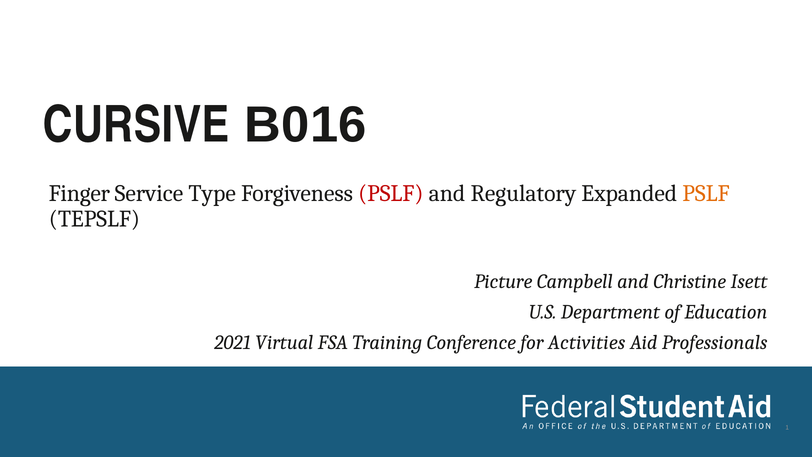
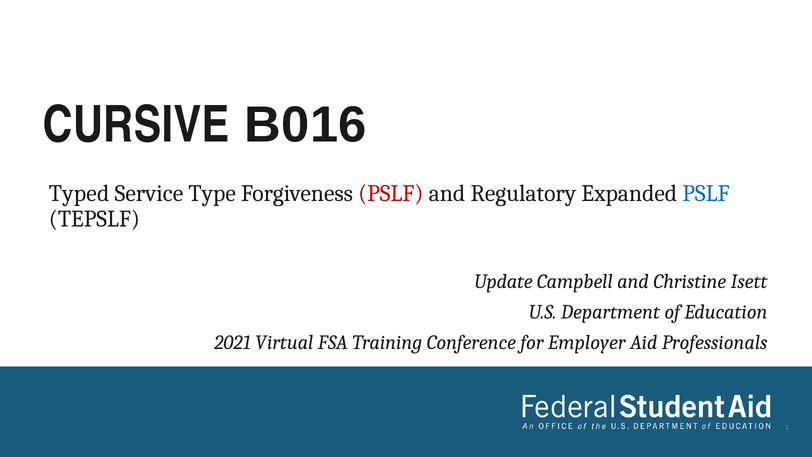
Finger: Finger -> Typed (79, 193)
PSLF colour: orange -> blue (706, 193)
Picture: Picture -> Update (503, 282)
Activities: Activities -> Employer (587, 342)
